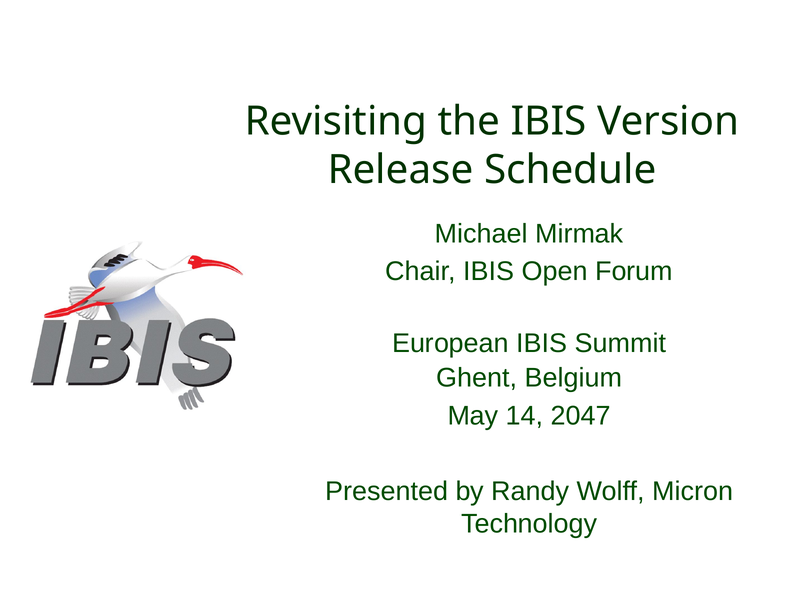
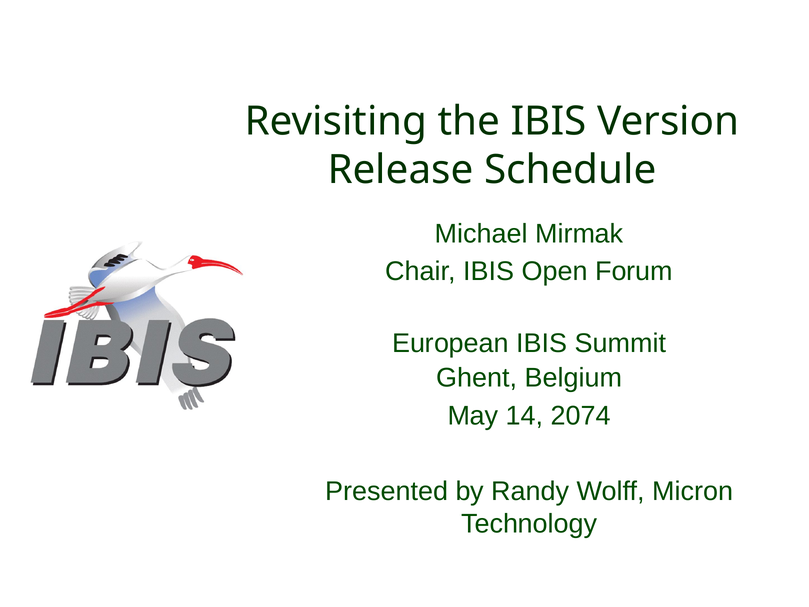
2047: 2047 -> 2074 (581, 416)
